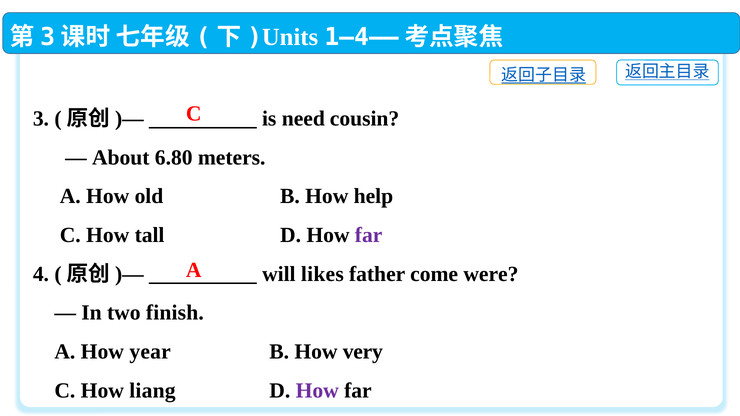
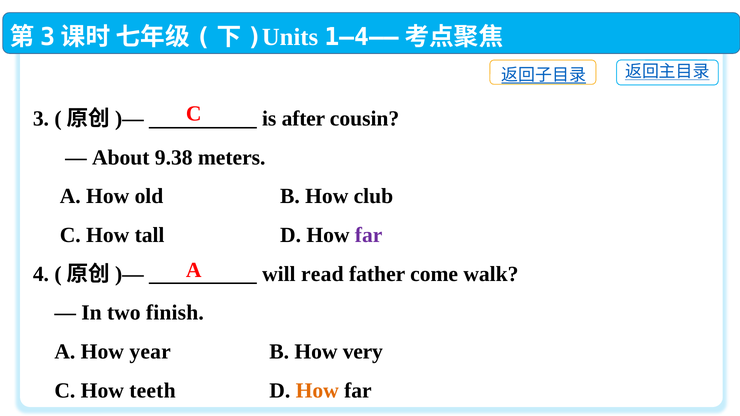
need: need -> after (303, 119)
6.80: 6.80 -> 9.38 (174, 158)
help: help -> club (373, 196)
likes: likes -> read (322, 274)
were: were -> walk (491, 274)
liang: liang -> teeth (152, 391)
How colour: purple -> orange (317, 391)
